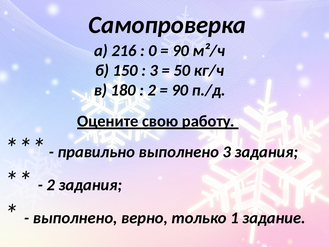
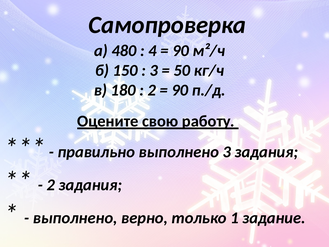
216: 216 -> 480 (124, 51)
0: 0 -> 4 (153, 51)
